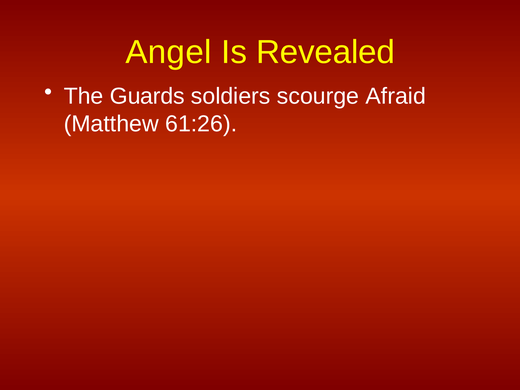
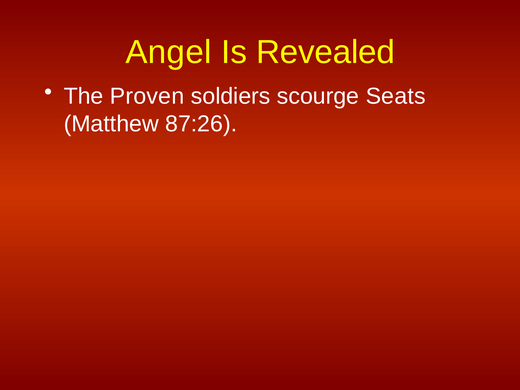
Guards: Guards -> Proven (147, 96)
Afraid: Afraid -> Seats (396, 96)
61:26: 61:26 -> 87:26 (201, 124)
